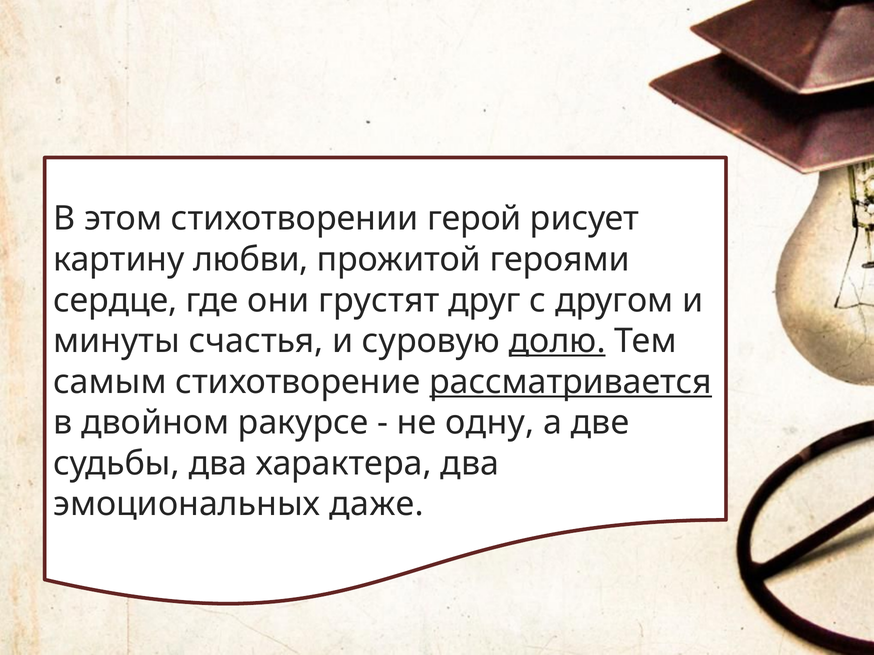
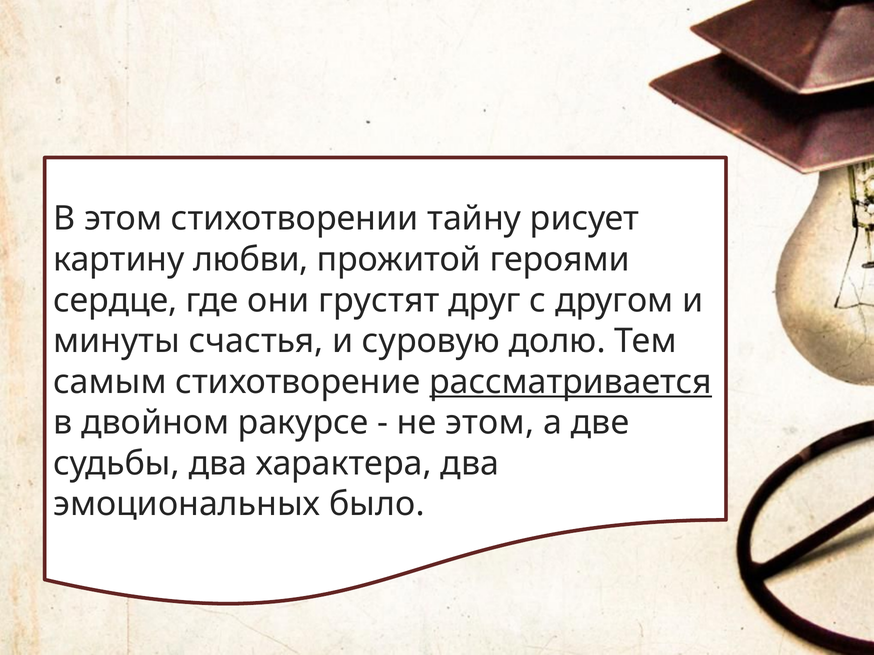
герой: герой -> тайну (474, 219)
долю underline: present -> none (557, 341)
не одну: одну -> этом (490, 423)
даже: даже -> было (377, 505)
